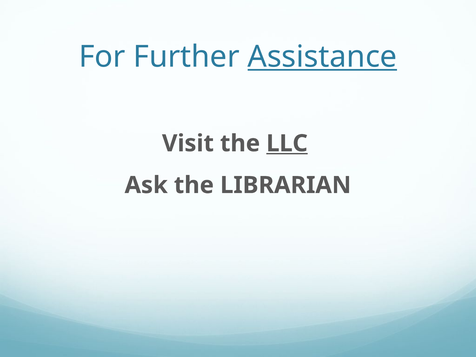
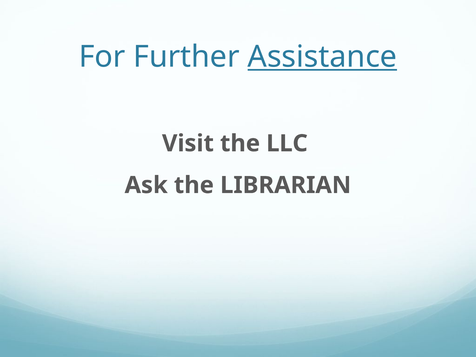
LLC underline: present -> none (287, 143)
